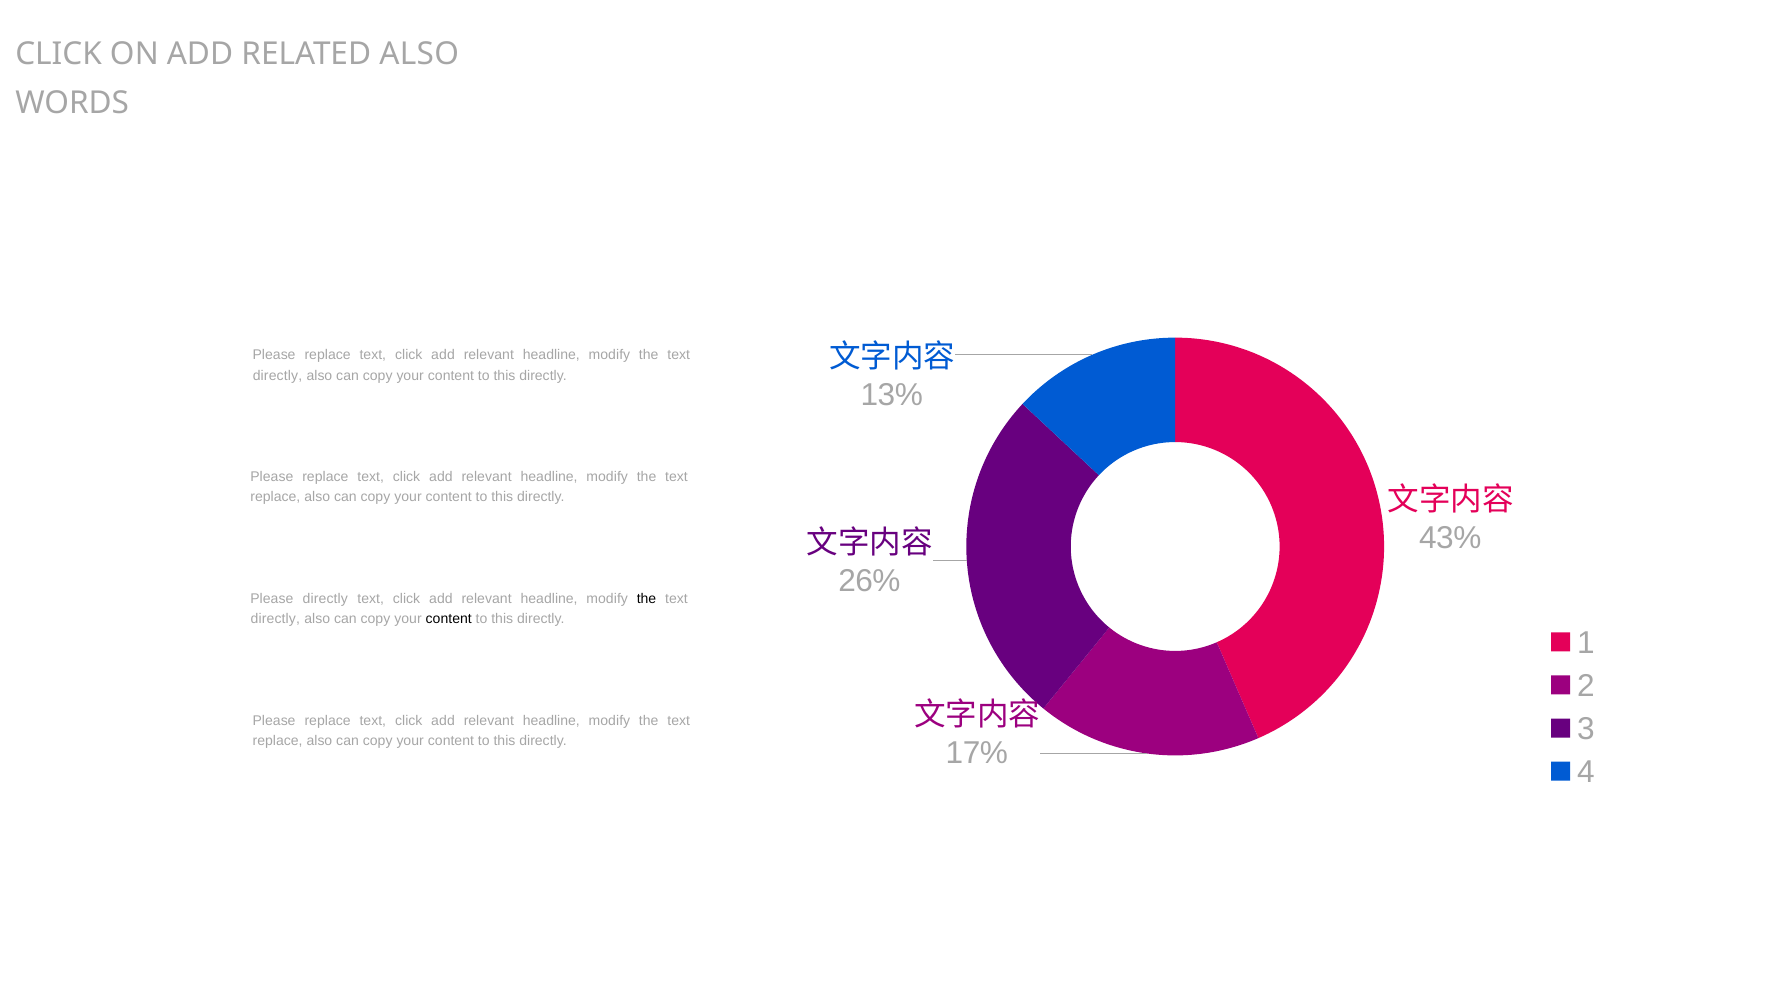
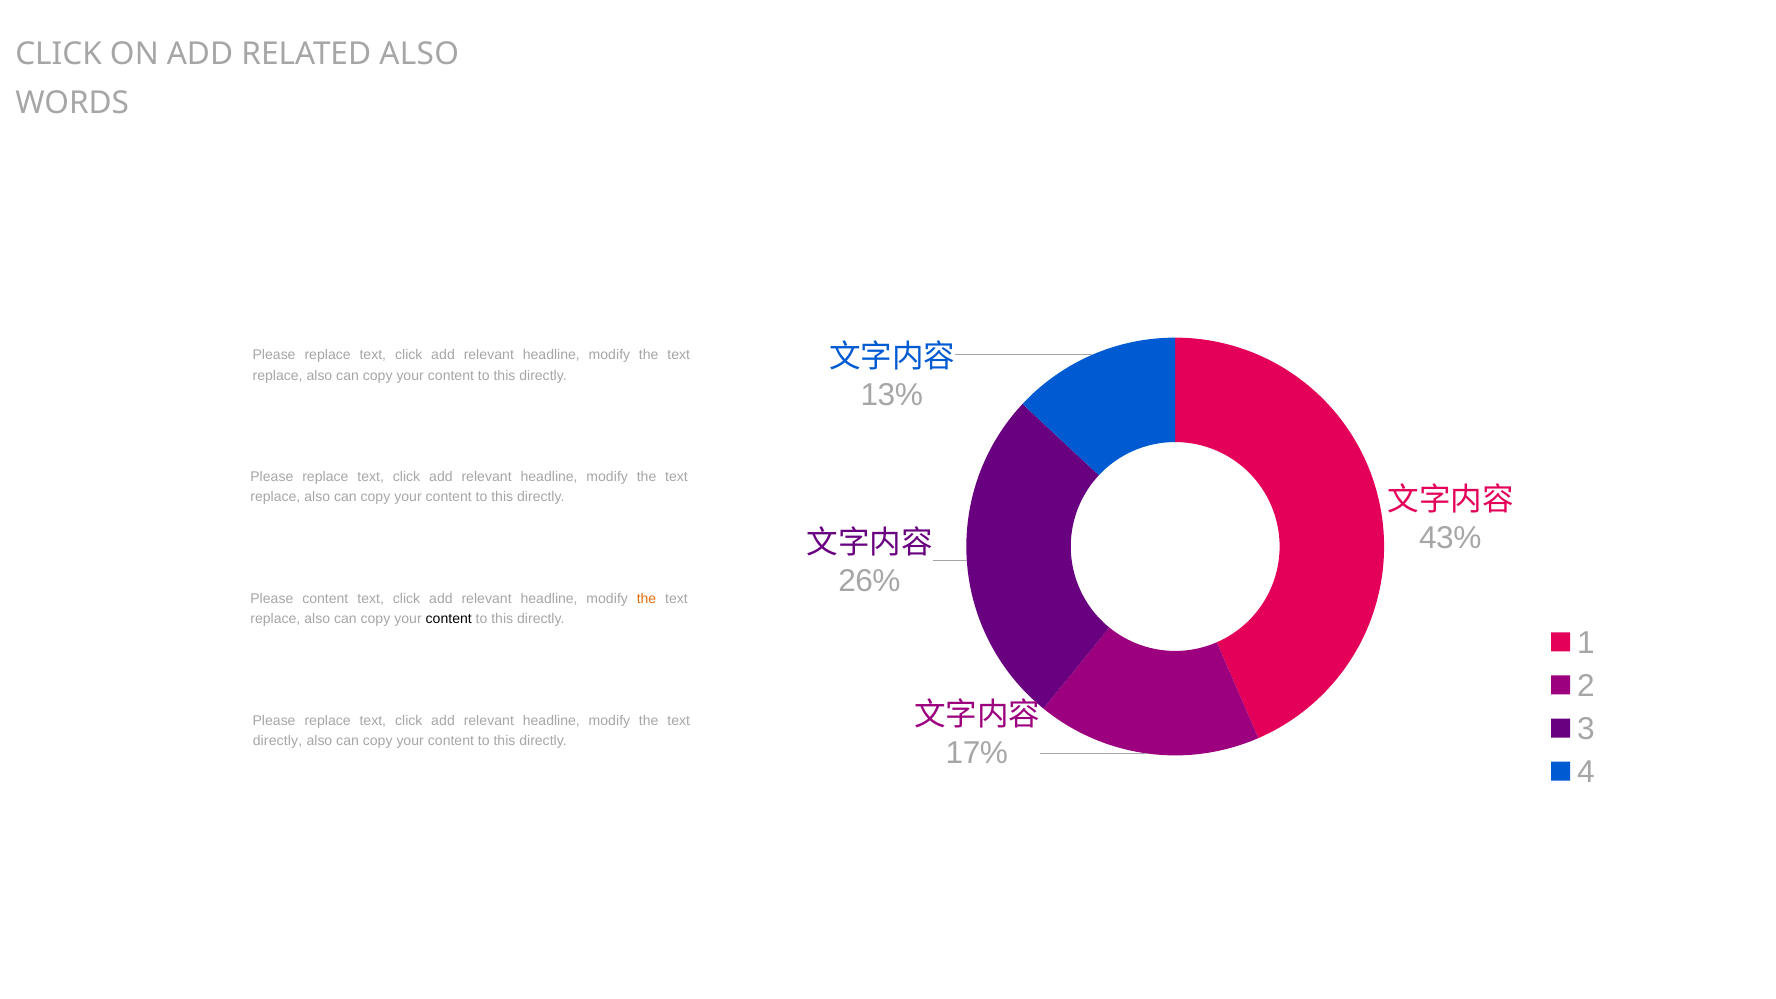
directly: directly -> replace (278, 375)
Please directly: directly -> content (325, 599)
the colour: black -> orange (647, 599)
directly: directly -> replace (275, 619)
replace: replace -> directly (278, 741)
